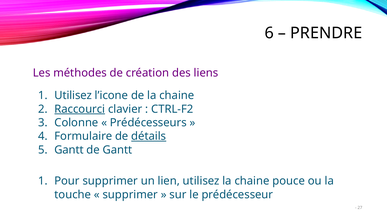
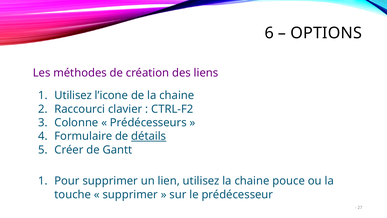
PRENDRE: PRENDRE -> OPTIONS (326, 33)
Raccourci underline: present -> none (80, 109)
Gantt: Gantt -> Créer (69, 150)
